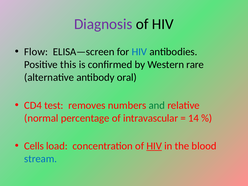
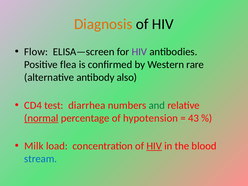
Diagnosis colour: purple -> orange (103, 24)
HIV colour: blue -> purple (139, 52)
this: this -> flea (68, 65)
oral: oral -> also (127, 77)
removes: removes -> diarrhea (87, 105)
normal underline: none -> present (41, 118)
intravascular: intravascular -> hypotension (151, 118)
14: 14 -> 43 (194, 118)
Cells: Cells -> Milk (34, 146)
